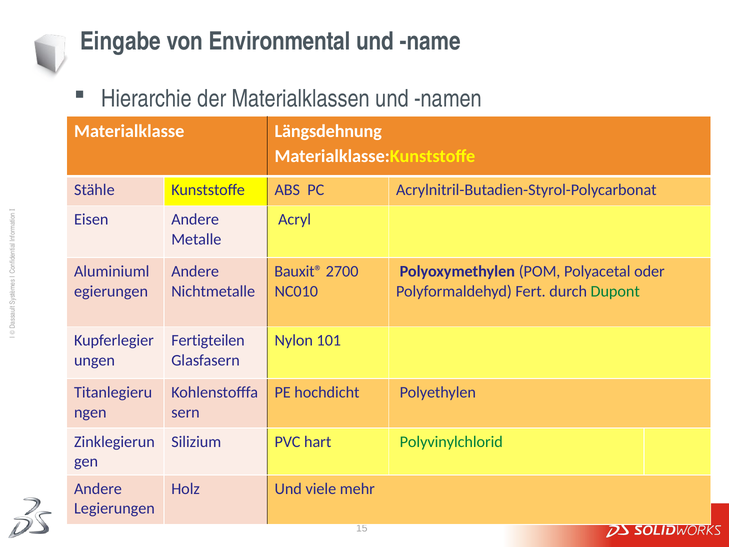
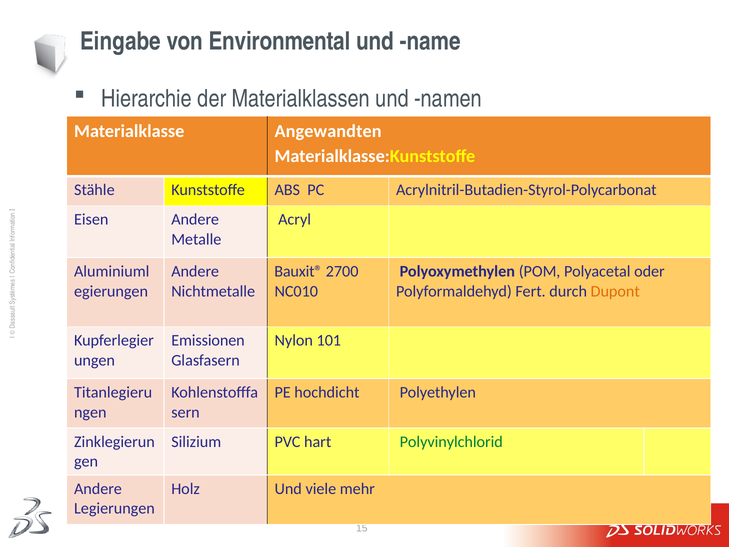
Längsdehnung: Längsdehnung -> Angewandten (328, 131)
Dupont colour: green -> orange (615, 291)
Fertigteilen: Fertigteilen -> Emissionen (208, 340)
